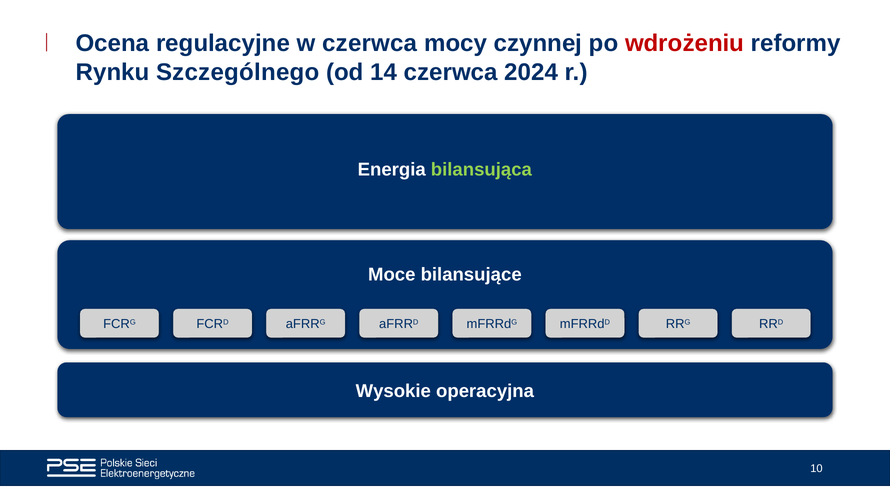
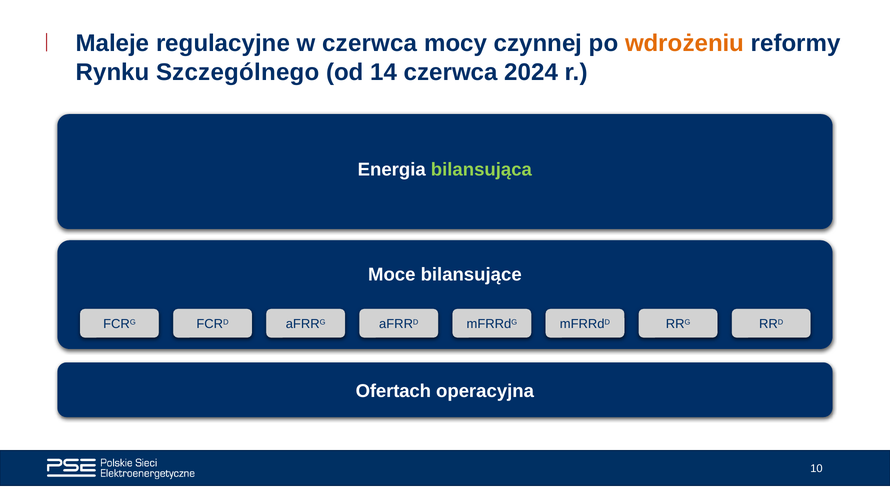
Ocena: Ocena -> Maleje (113, 43)
wdrożeniu colour: red -> orange (685, 43)
Wysokie: Wysokie -> Ofertach (393, 391)
